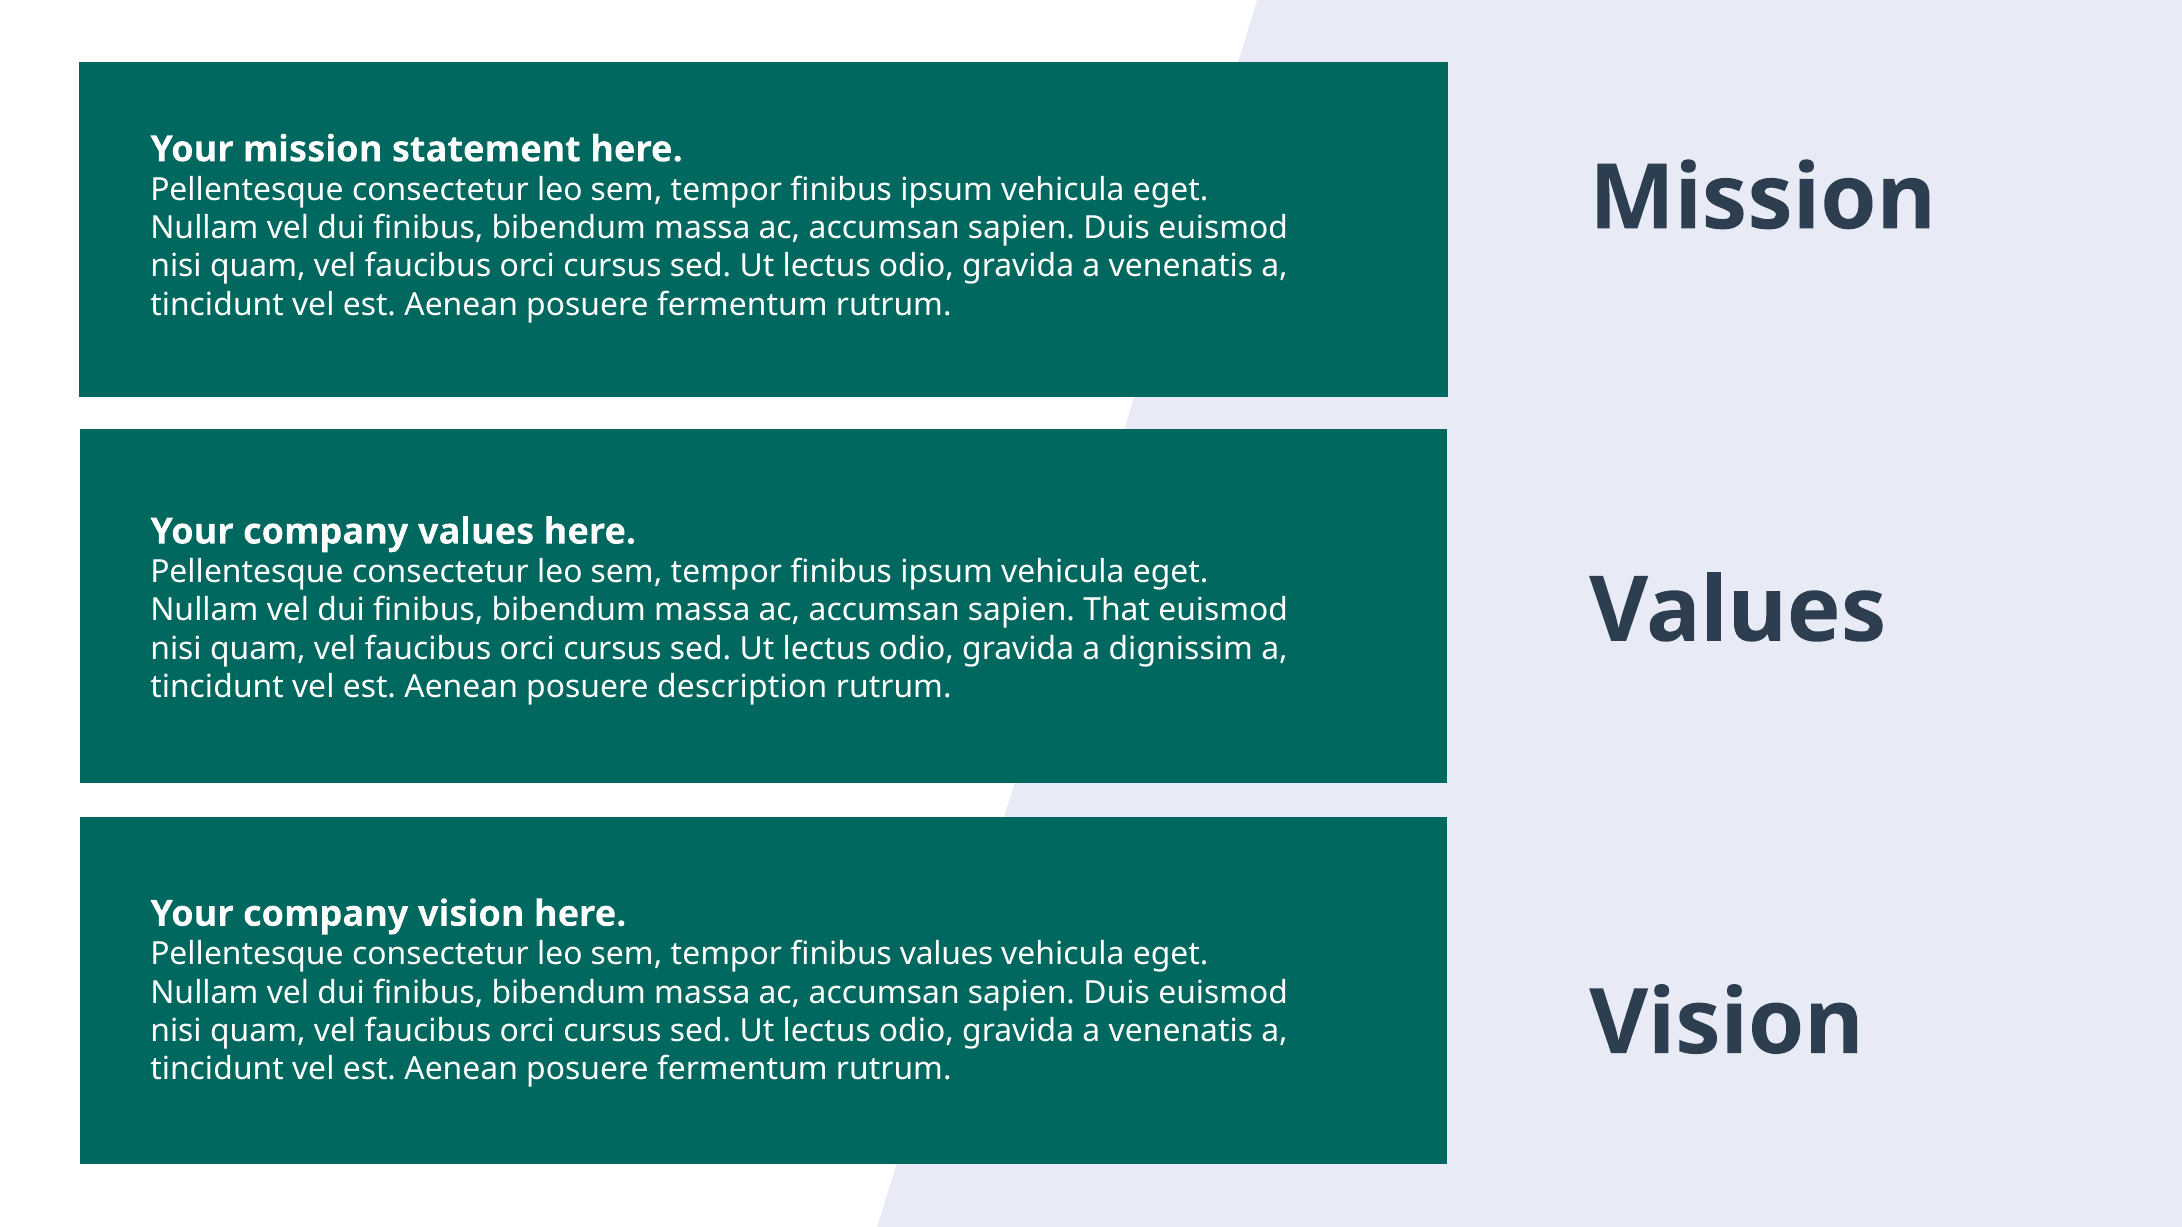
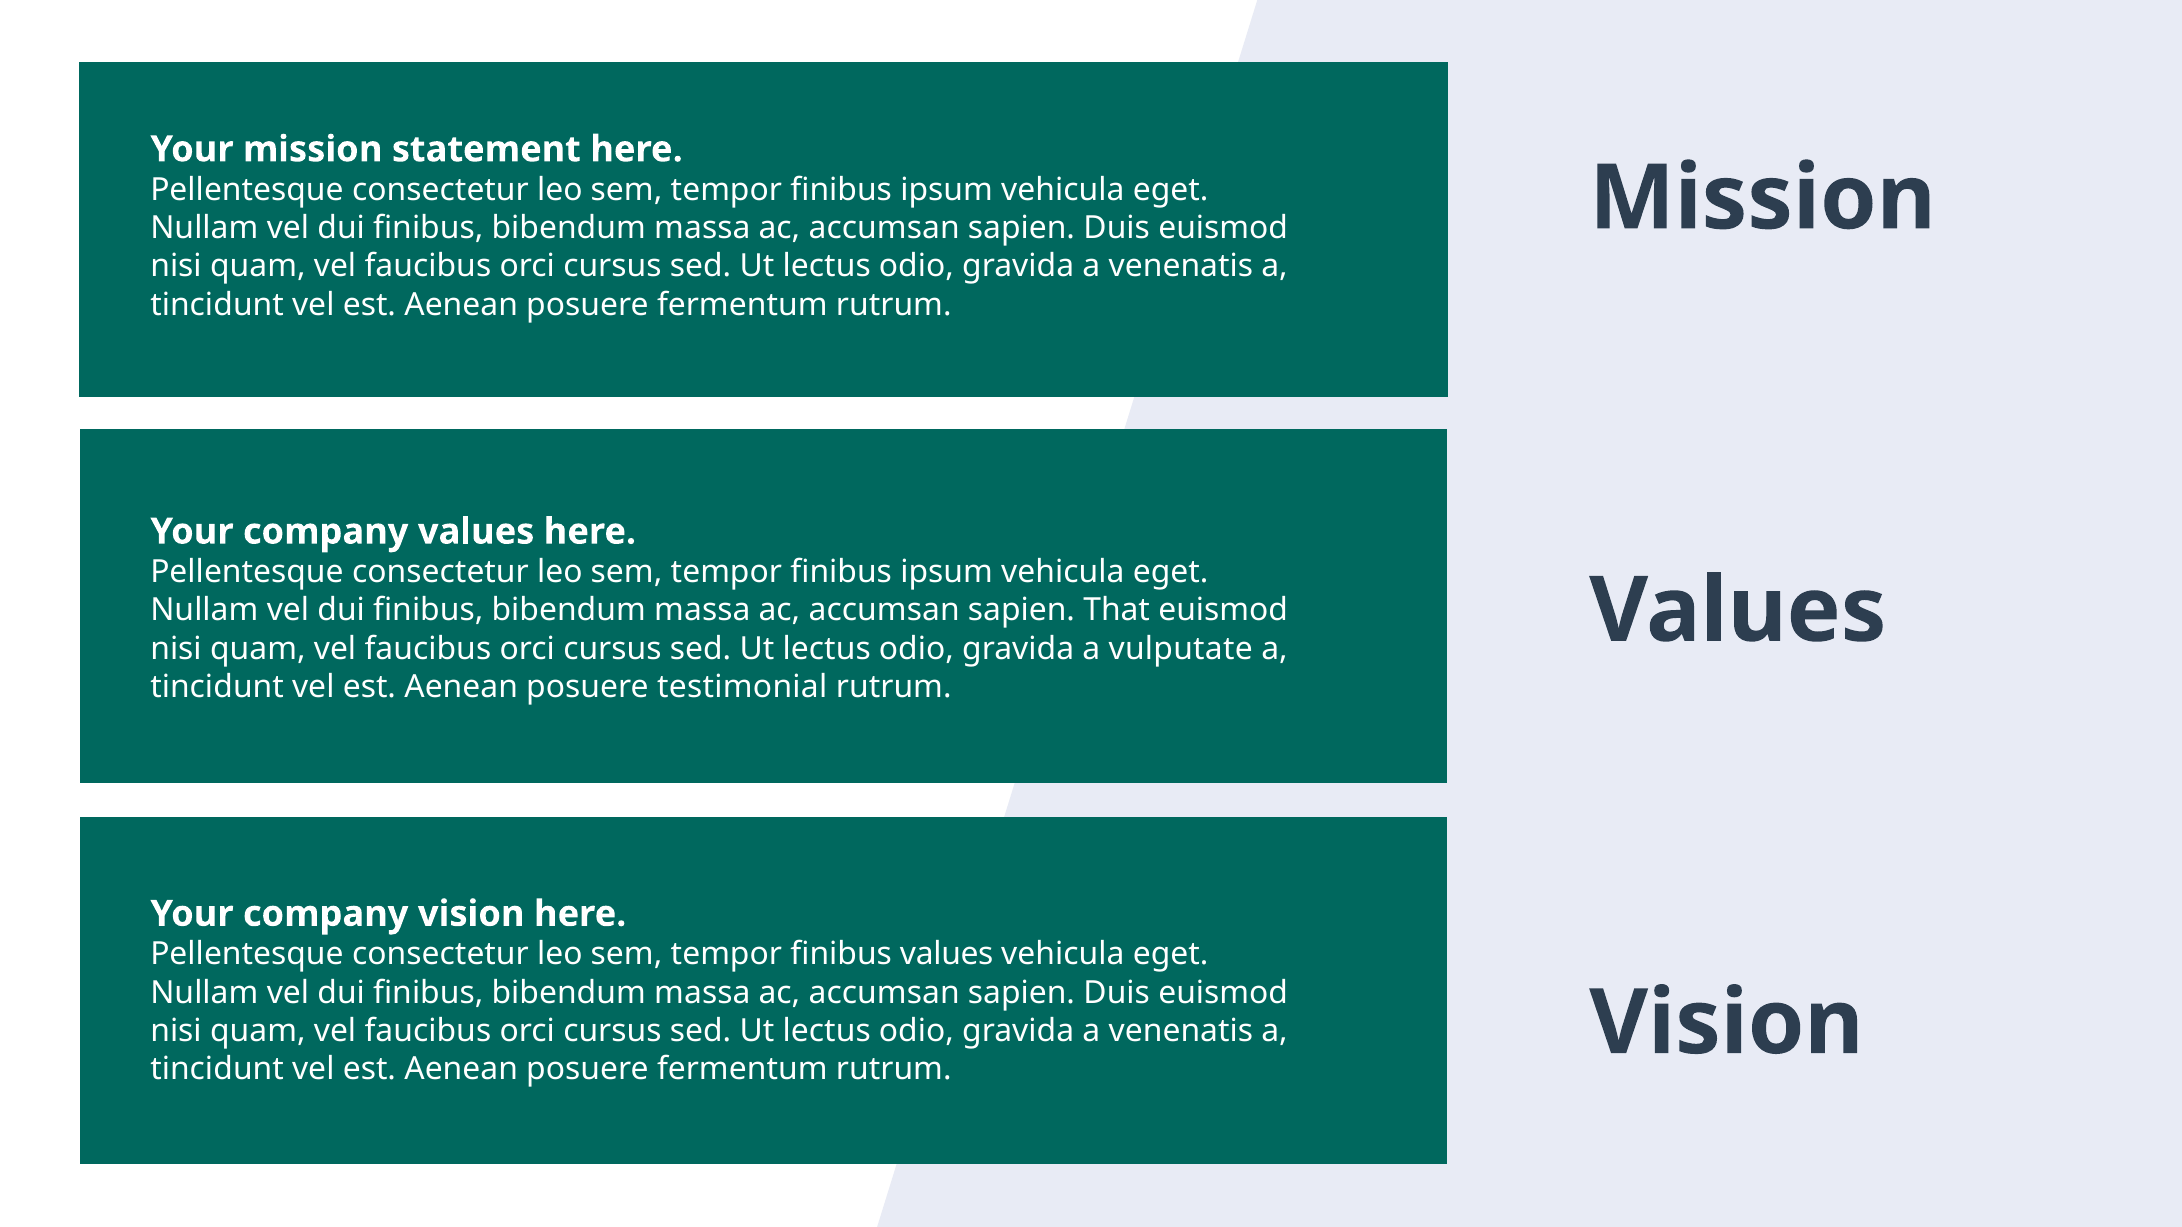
dignissim: dignissim -> vulputate (1181, 649)
description: description -> testimonial (742, 687)
